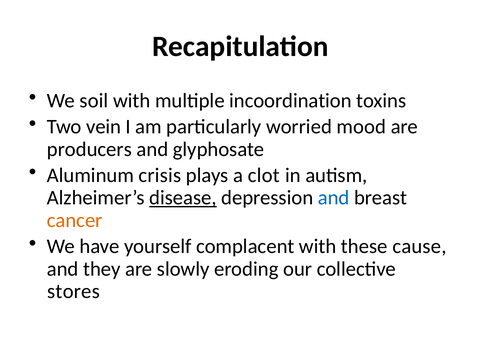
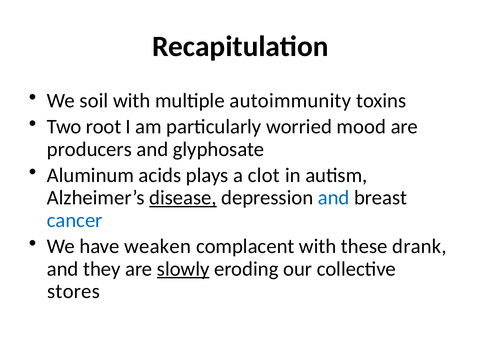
incoordination: incoordination -> autoimmunity (290, 100)
vein: vein -> root (104, 127)
crisis: crisis -> acids (160, 175)
cancer colour: orange -> blue (75, 220)
yourself: yourself -> weaken (158, 246)
cause: cause -> drank (420, 246)
slowly underline: none -> present (183, 269)
